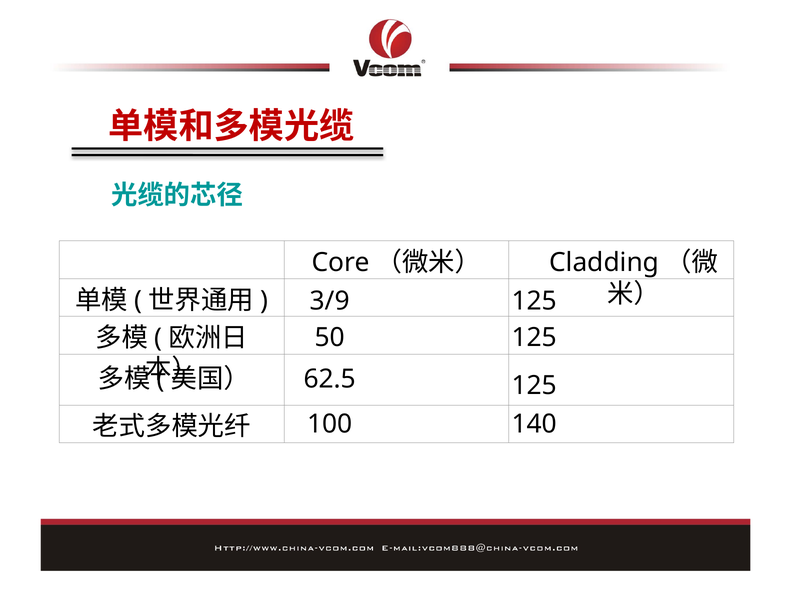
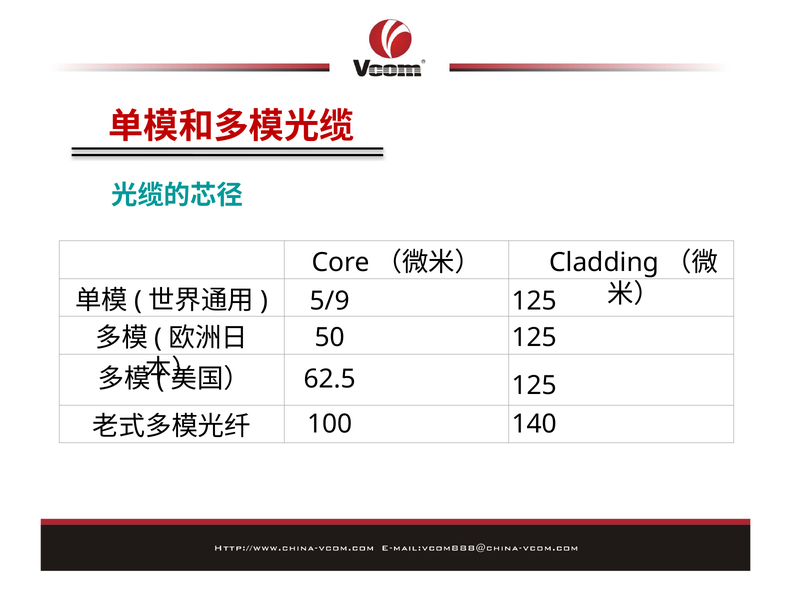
3/9: 3/9 -> 5/9 (330, 301)
